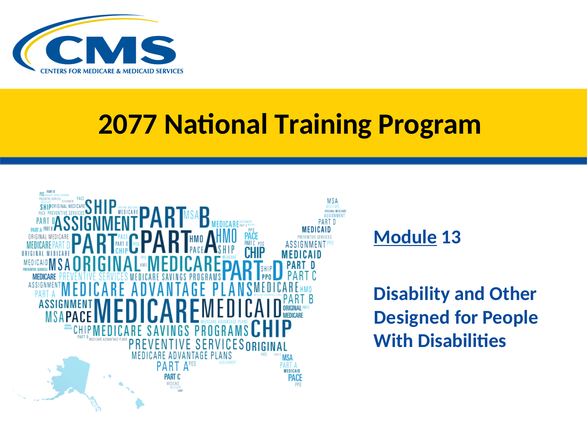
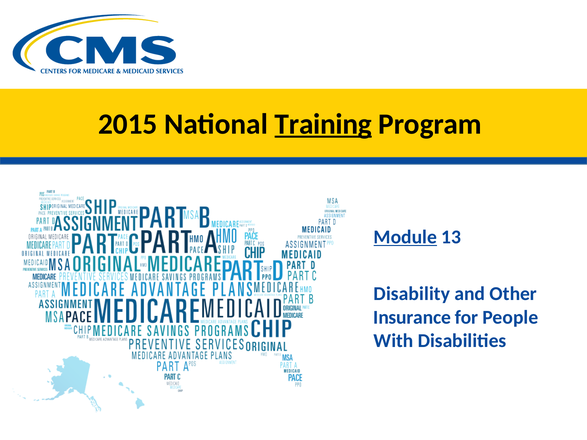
2077: 2077 -> 2015 (128, 124)
Training underline: none -> present (323, 124)
Designed: Designed -> Insurance (412, 317)
